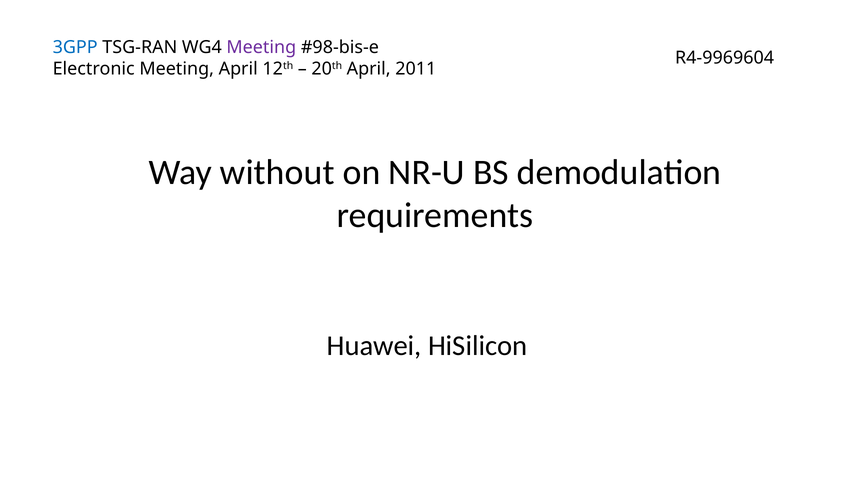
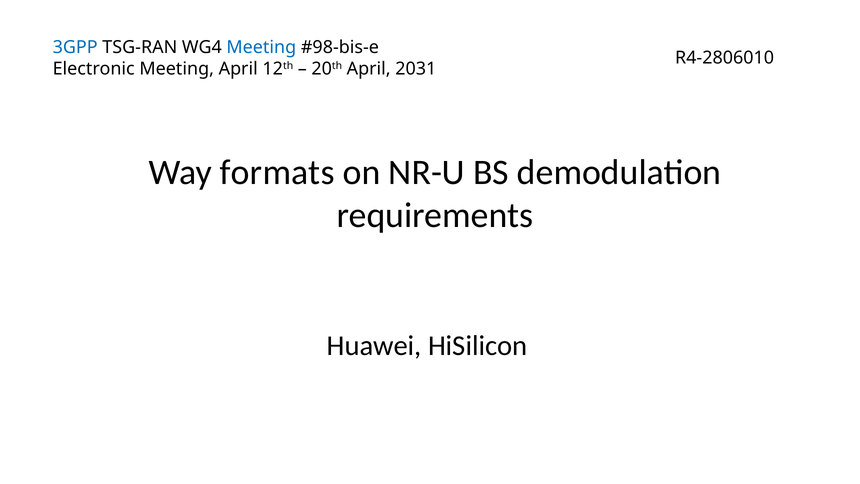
Meeting colour: purple -> blue (261, 47)
R4-9969604: R4-9969604 -> R4-2806010 (725, 58)
2011: 2011 -> 2031 (416, 69)
without: without -> formats (277, 173)
